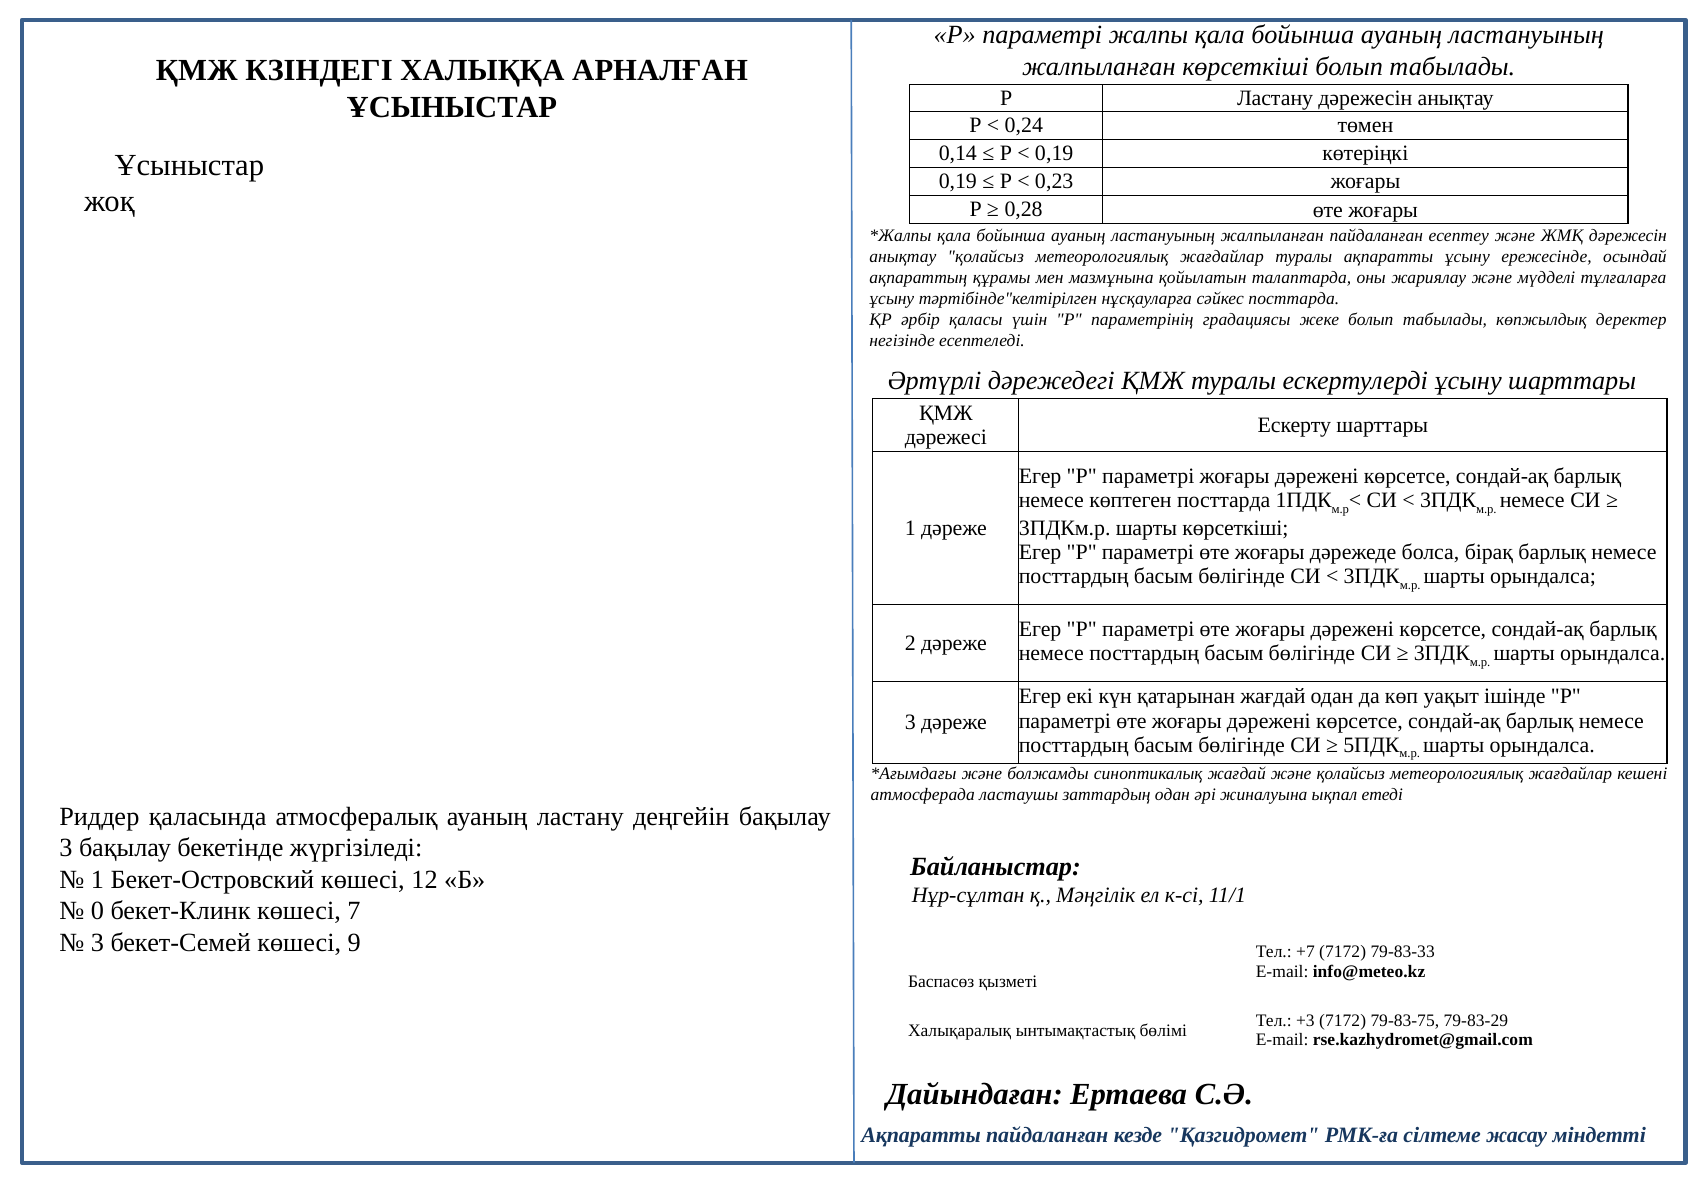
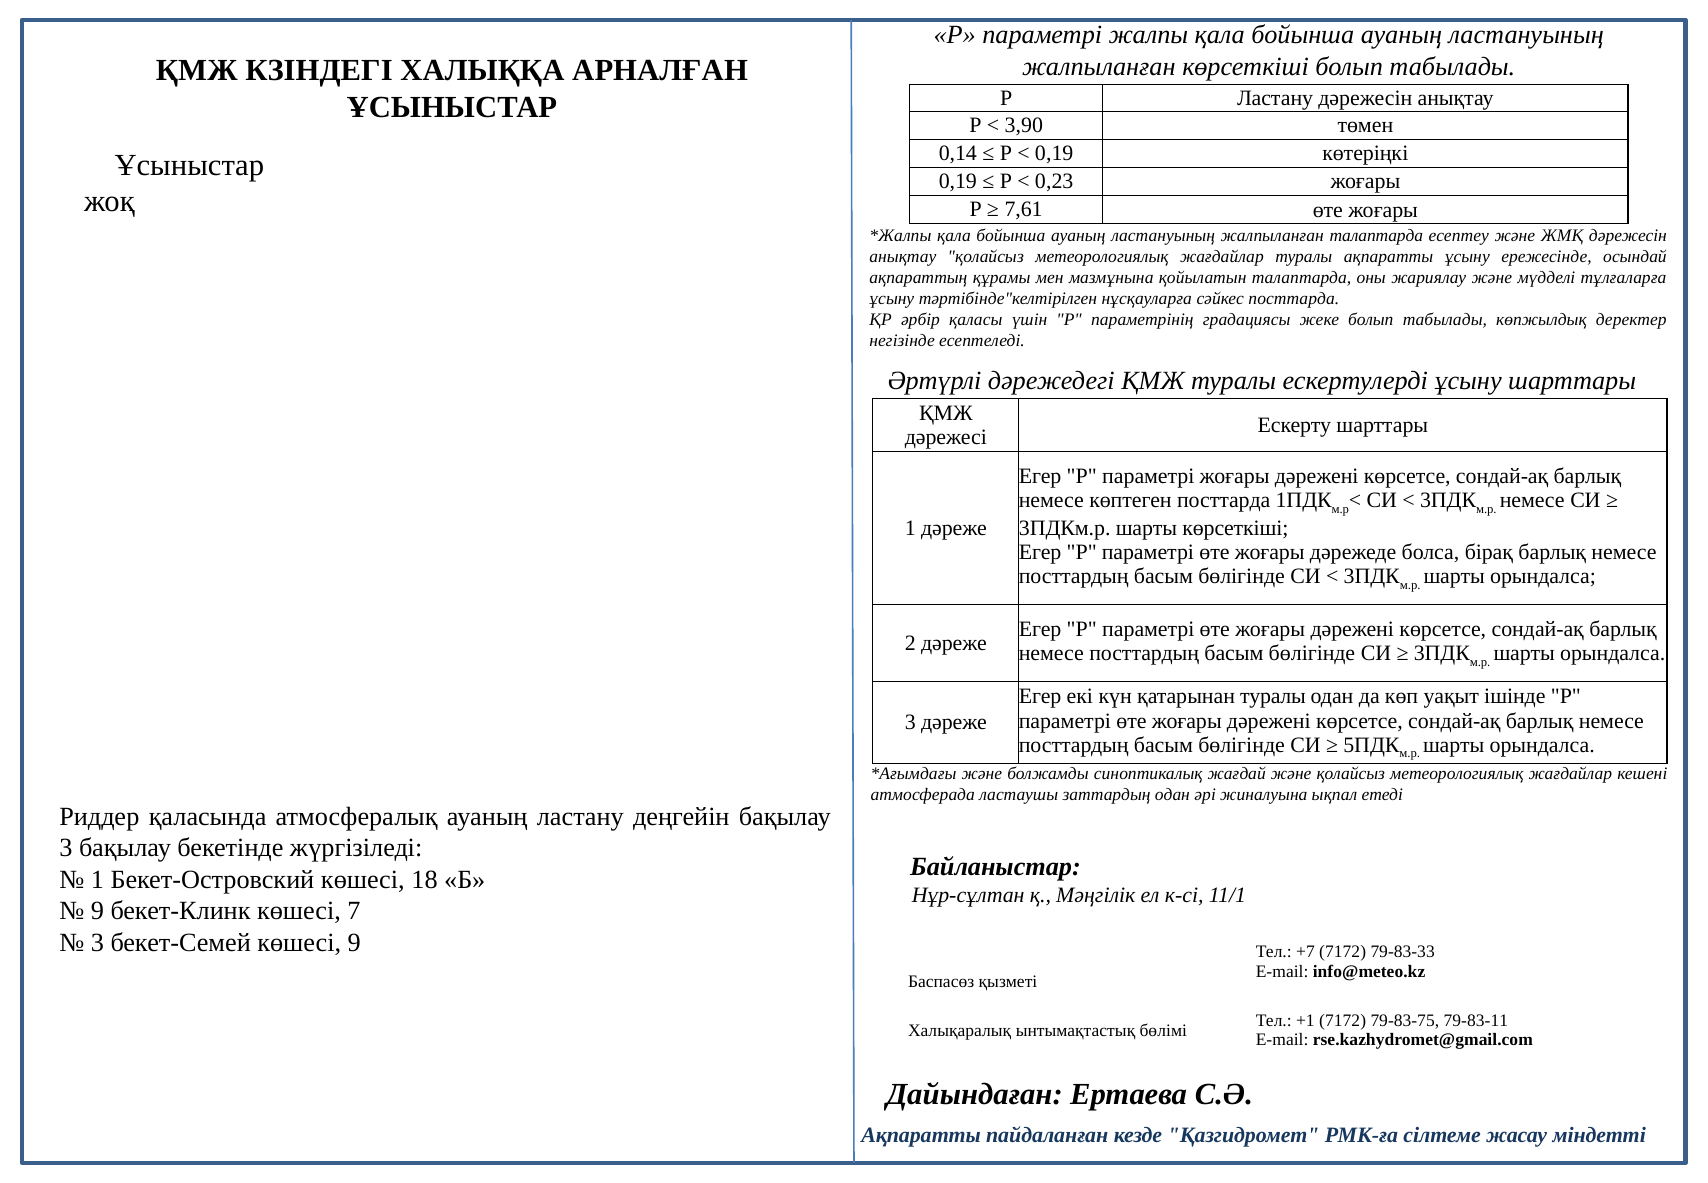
0,24: 0,24 -> 3,90 (1024, 125)
0,28: 0,28 -> 7,61 (1024, 209)
жалпыланған пайдаланған: пайдаланған -> талаптарда (1376, 236)
қатарынан жағдай: жағдай -> туралы (1273, 696)
12: 12 -> 18 (425, 879)
0: 0 -> 9 (97, 911)
+3: +3 -> +1 (1305, 1020)
79-83-29: 79-83-29 -> 79-83-11 (1476, 1020)
